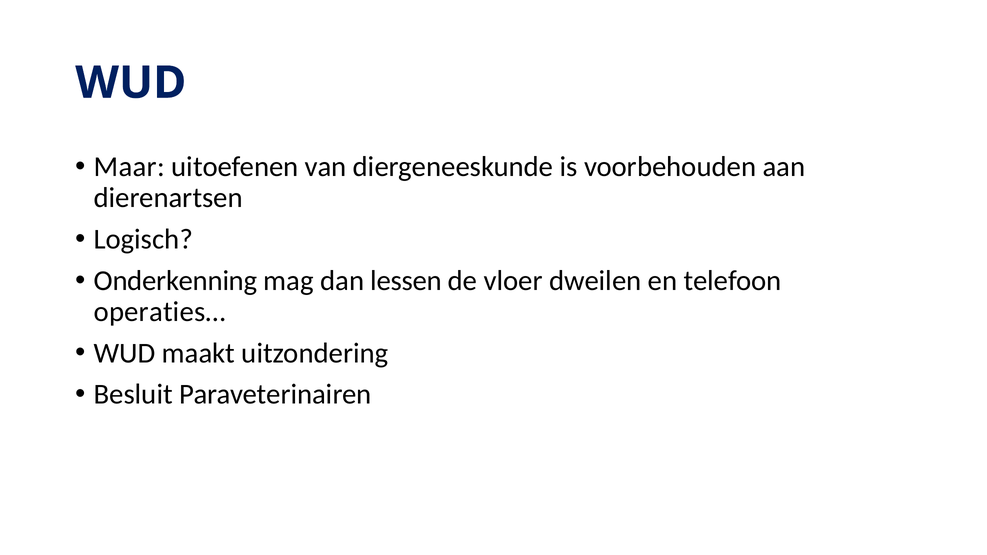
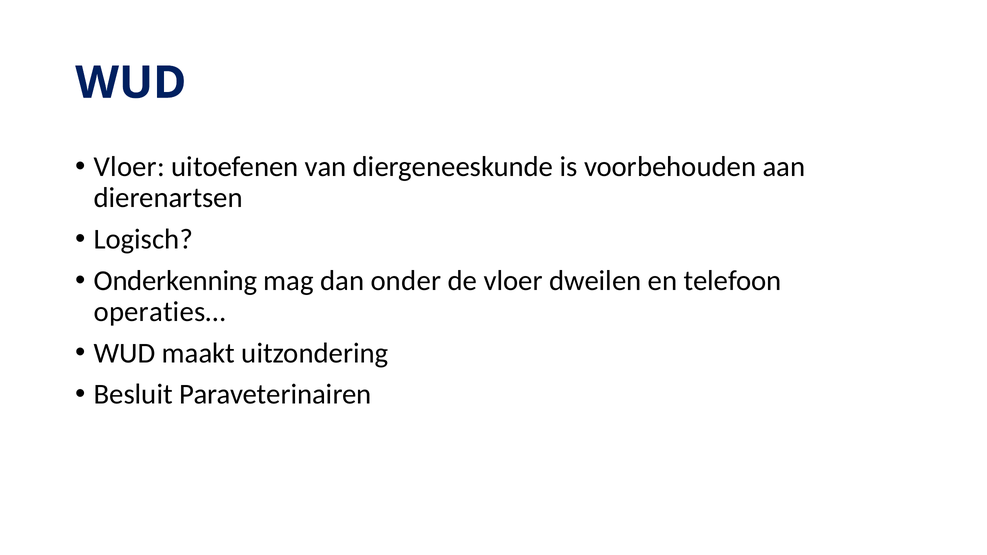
Maar: Maar -> Vloer (129, 167)
lessen: lessen -> onder (406, 281)
